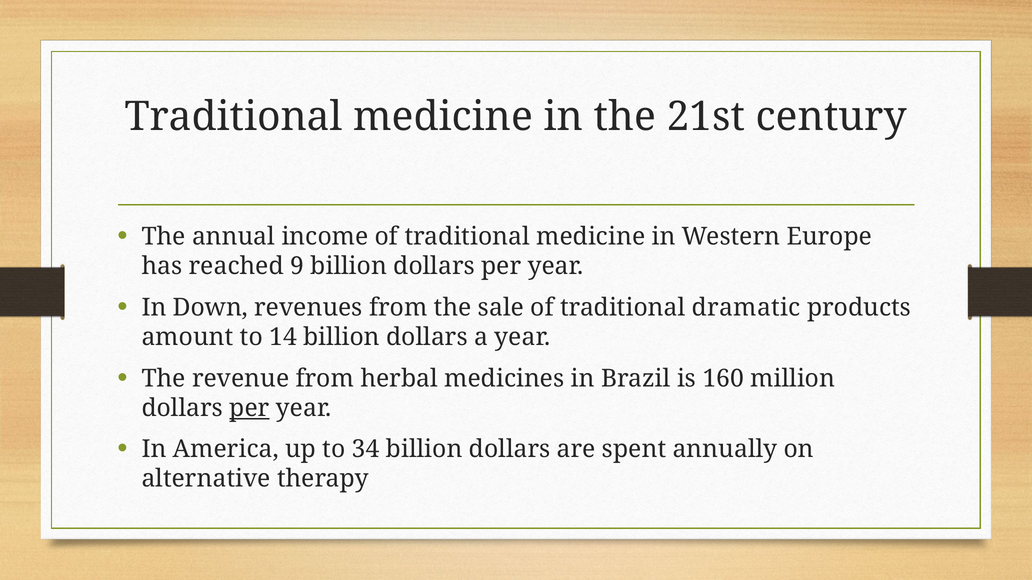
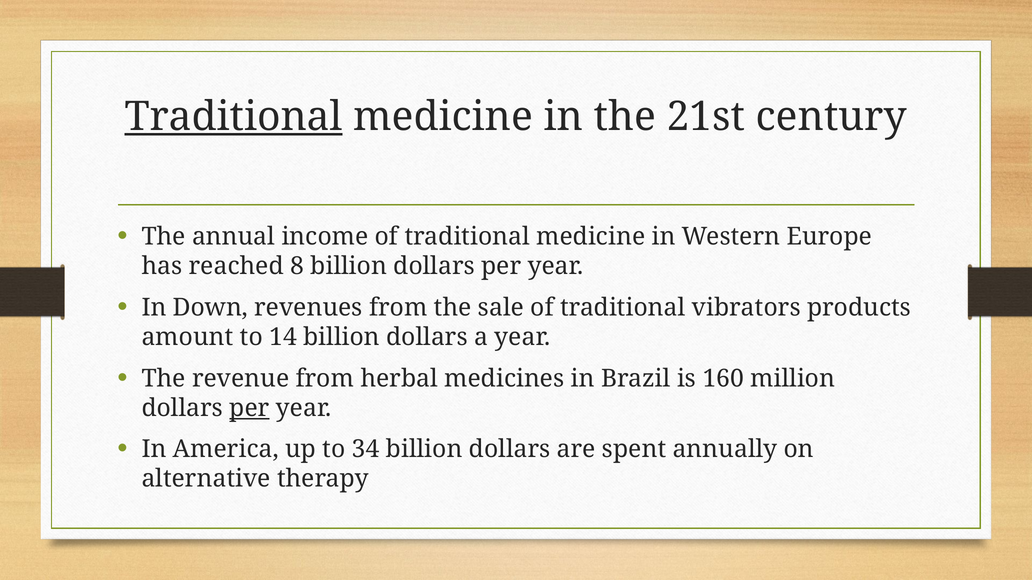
Traditional underline: none -> present (234, 117)
9: 9 -> 8 (297, 267)
dramatic: dramatic -> vibrators (746, 308)
